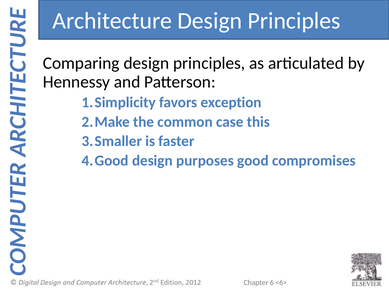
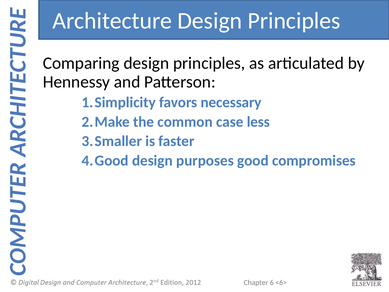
exception: exception -> necessary (231, 102)
this: this -> less (258, 122)
